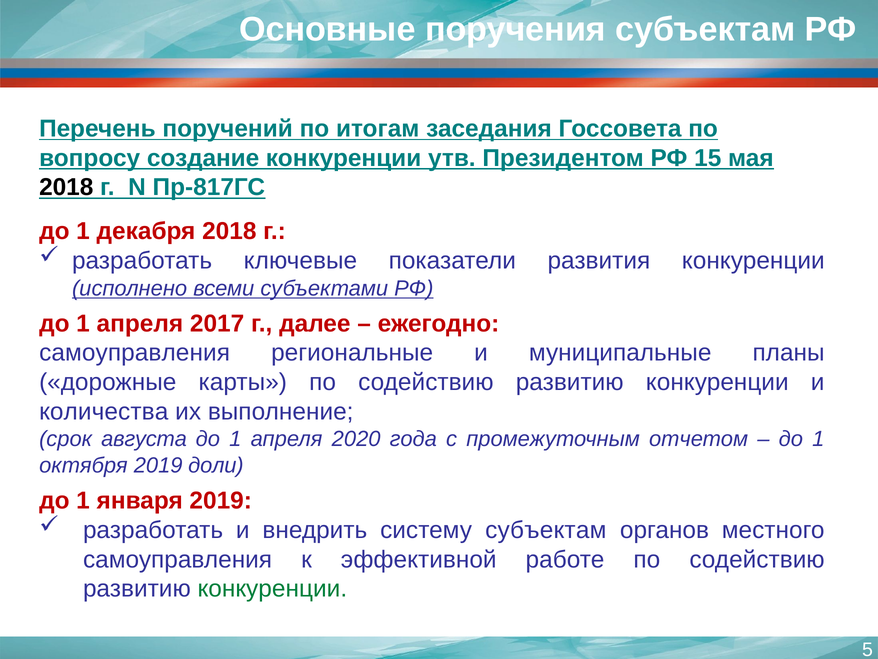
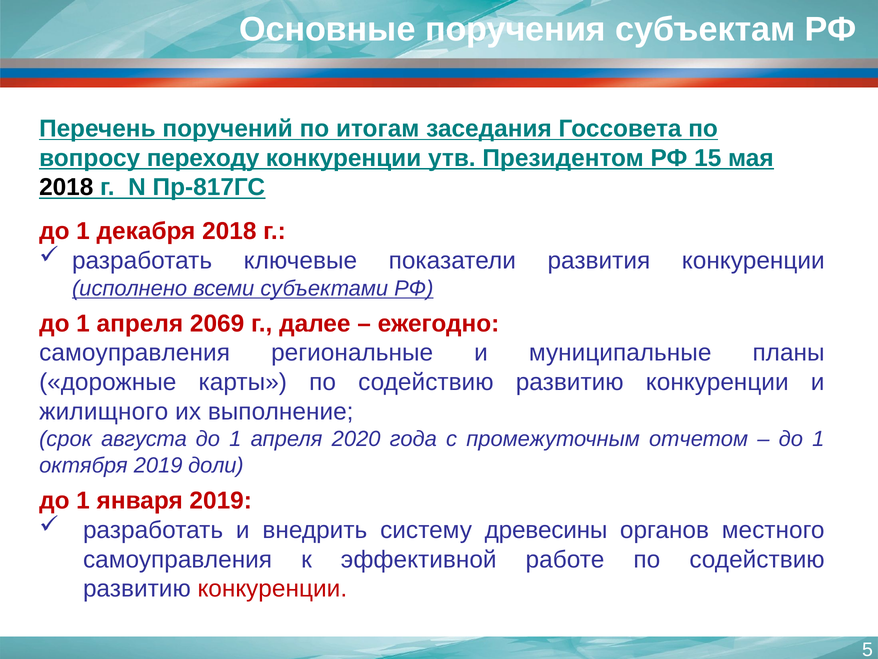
создание: создание -> переходу (203, 158)
2017: 2017 -> 2069 (217, 323)
количества: количества -> жилищного (104, 411)
систему субъектам: субъектам -> древесины (546, 530)
конкуренции colour: green -> red (272, 588)
